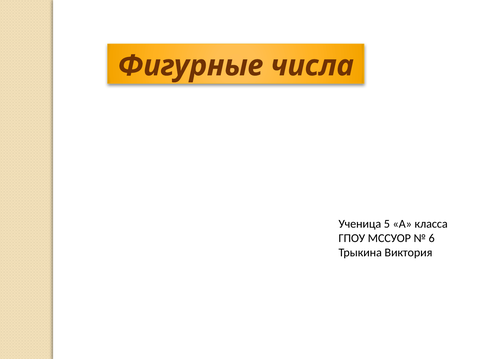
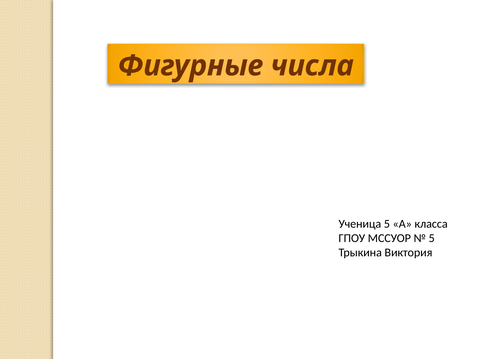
6: 6 -> 5 (432, 238)
